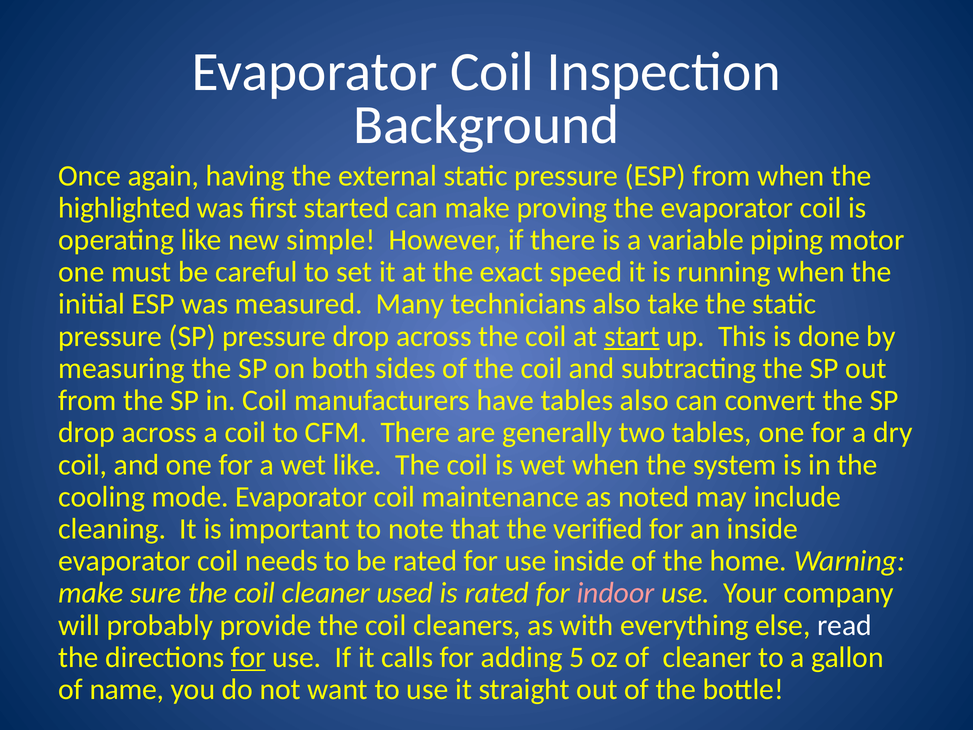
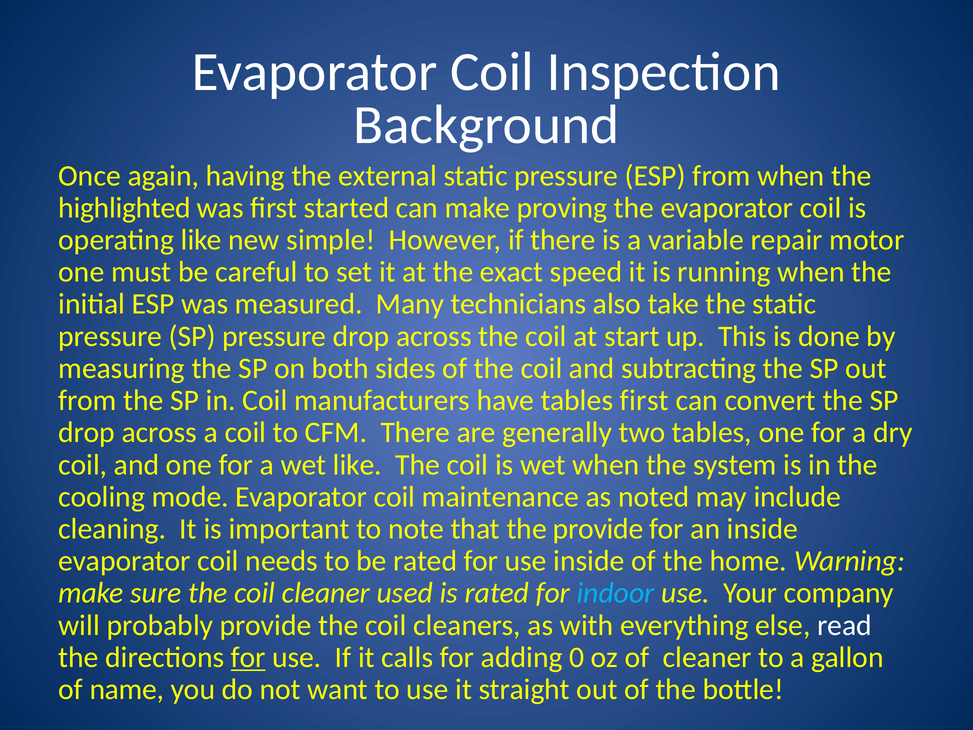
piping: piping -> repair (787, 240)
start underline: present -> none (632, 336)
tables also: also -> first (644, 400)
the verified: verified -> provide (598, 529)
indoor colour: pink -> light blue (616, 593)
5: 5 -> 0 (577, 657)
